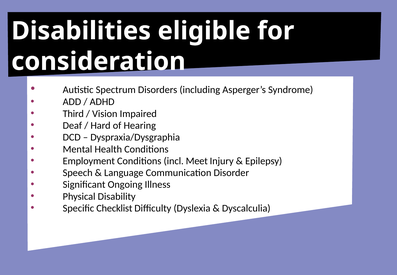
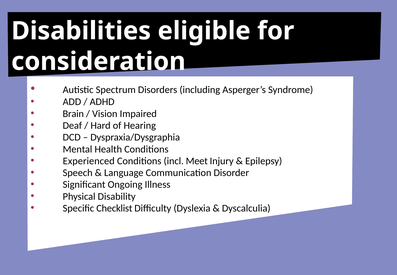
Third: Third -> Brain (73, 114)
Employment: Employment -> Experienced (89, 161)
